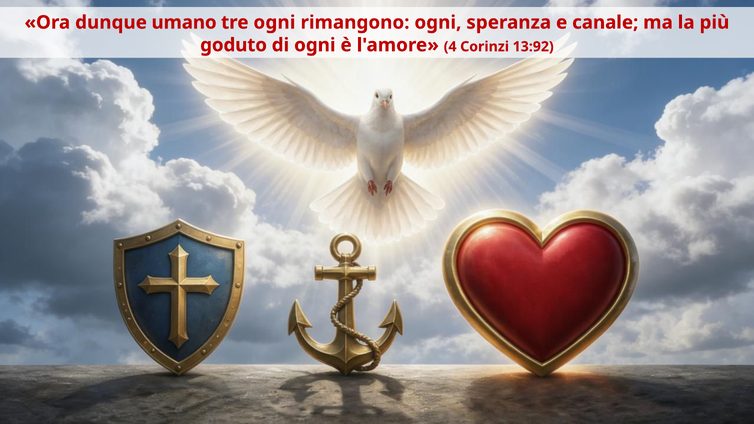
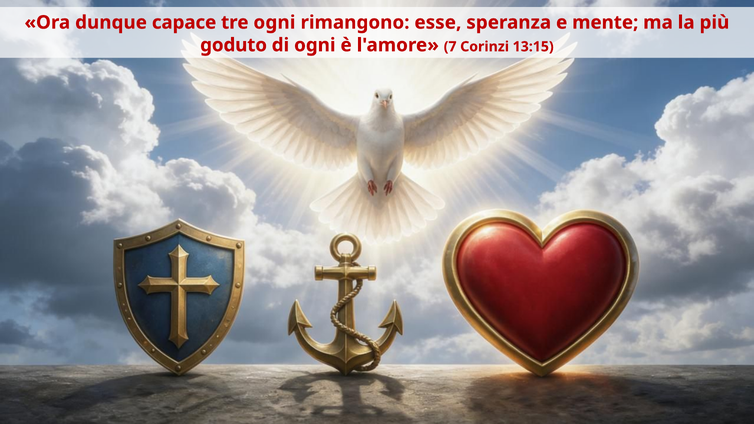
umano: umano -> capace (184, 22)
rimangono ogni: ogni -> esse (438, 22)
canale: canale -> mente (605, 22)
4: 4 -> 7 (450, 47)
13:92: 13:92 -> 13:15 (533, 47)
